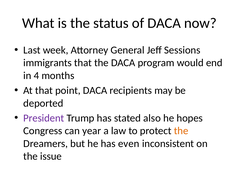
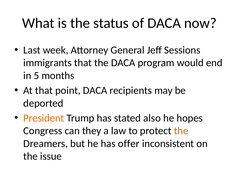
4: 4 -> 5 (36, 76)
President colour: purple -> orange (44, 118)
year: year -> they (92, 131)
even: even -> offer (129, 144)
